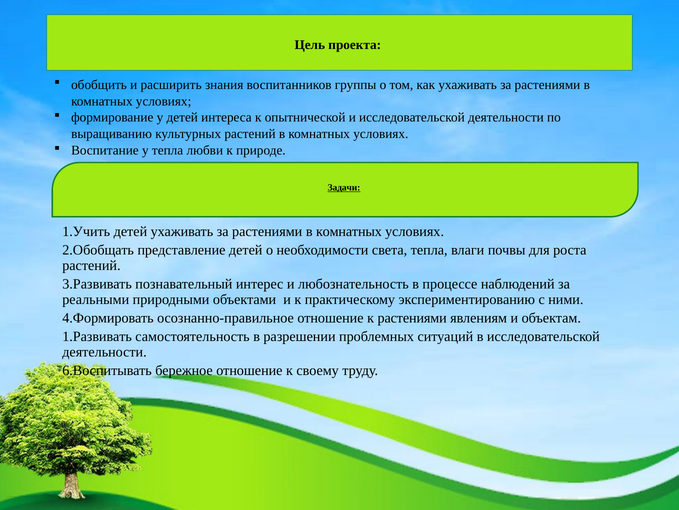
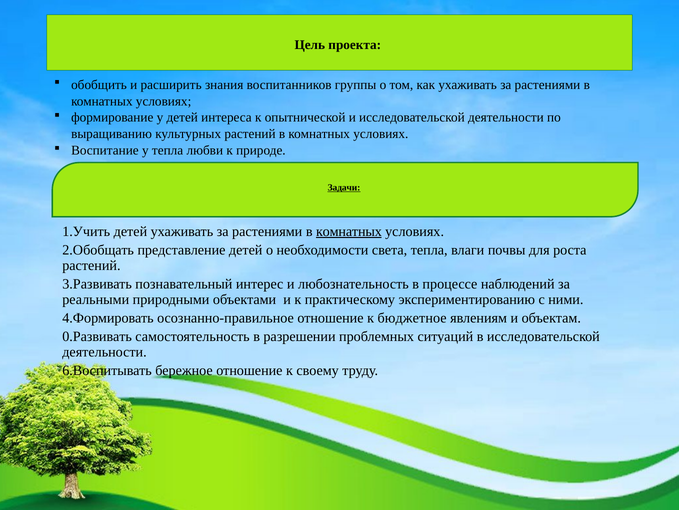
комнатных underline: none -> present (349, 231)
к растениями: растениями -> бюджетное (412, 318)
1.Развивать: 1.Развивать -> 0.Развивать (97, 336)
